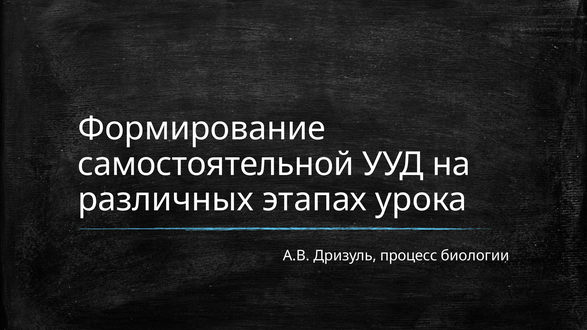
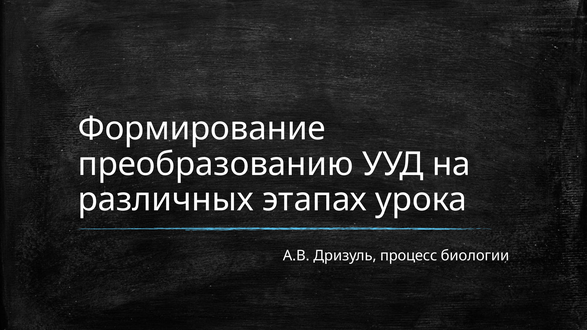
самостоятельной: самостоятельной -> преобразованию (216, 164)
